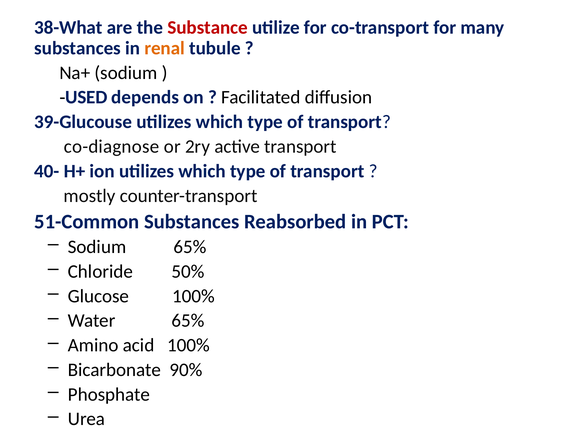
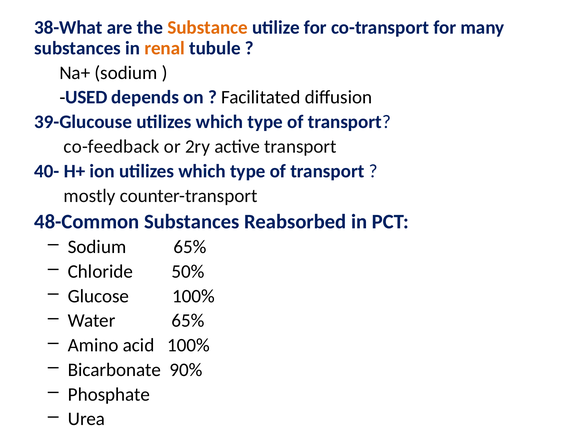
Substance colour: red -> orange (208, 28)
co-diagnose: co-diagnose -> co-feedback (112, 147)
51-Common: 51-Common -> 48-Common (87, 222)
